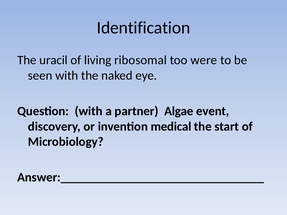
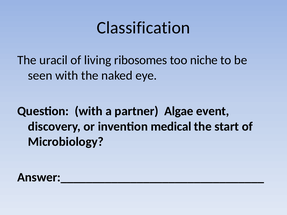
Identification: Identification -> Classification (143, 28)
ribosomal: ribosomal -> ribosomes (141, 60)
were: were -> niche (204, 60)
